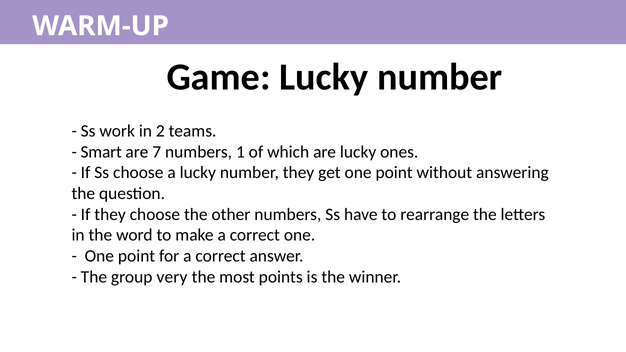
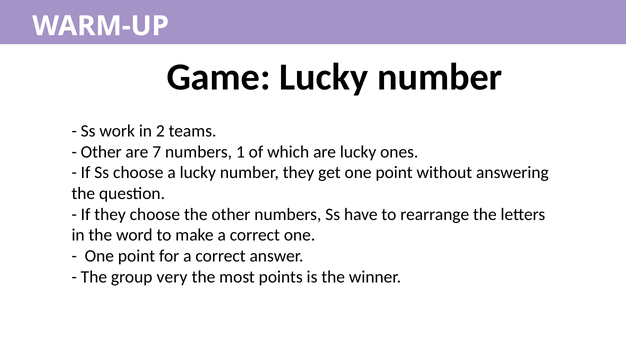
Smart: Smart -> Other (101, 152)
